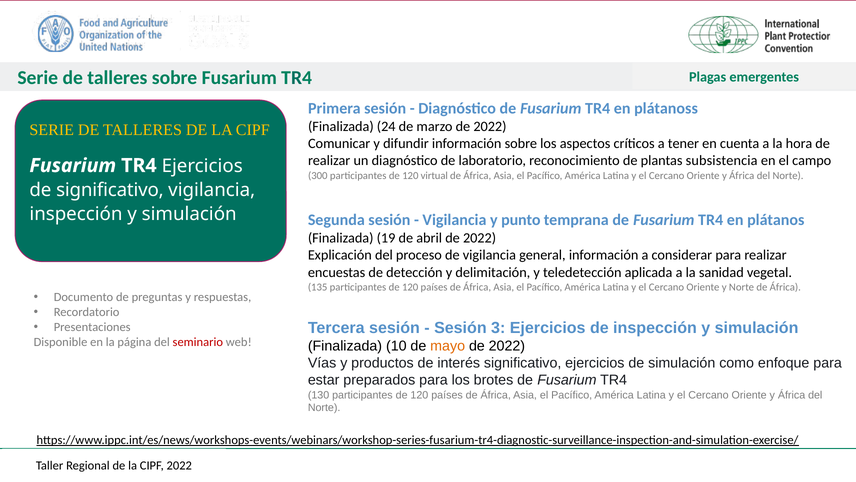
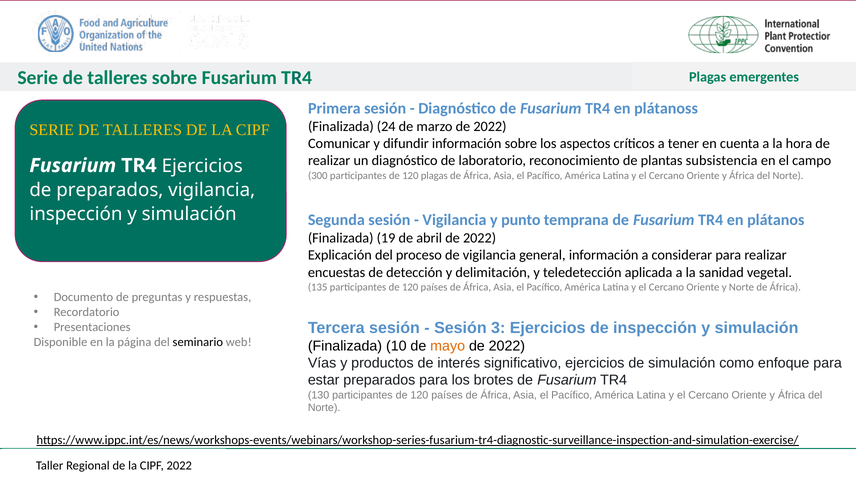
120 virtual: virtual -> plagas (434, 175)
de significativo: significativo -> preparados (110, 190)
seminario colour: red -> black (198, 342)
